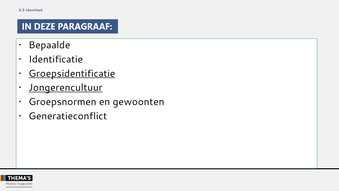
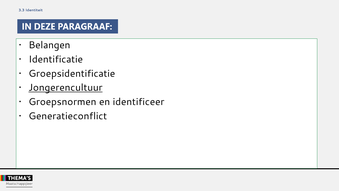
Bepaalde: Bepaalde -> Belangen (49, 45)
Groepsidentificatie underline: present -> none (72, 73)
gewoonten: gewoonten -> identificeer (139, 102)
